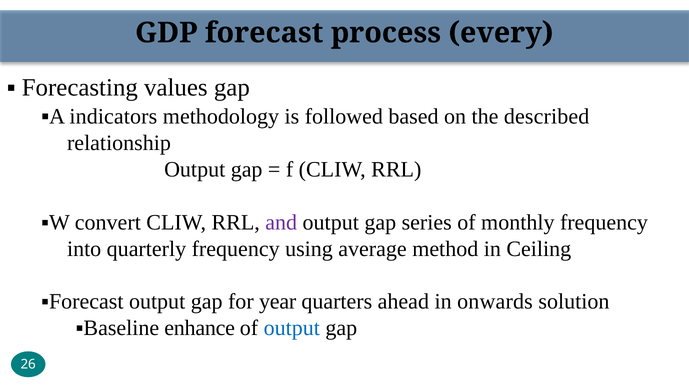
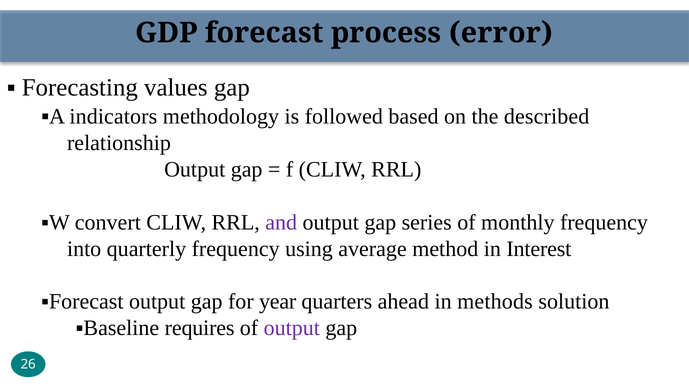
every: every -> error (501, 33)
Ceiling: Ceiling -> Interest (539, 249)
onwards: onwards -> methods (495, 302)
enhance: enhance -> requires (200, 328)
output colour: blue -> purple (292, 328)
